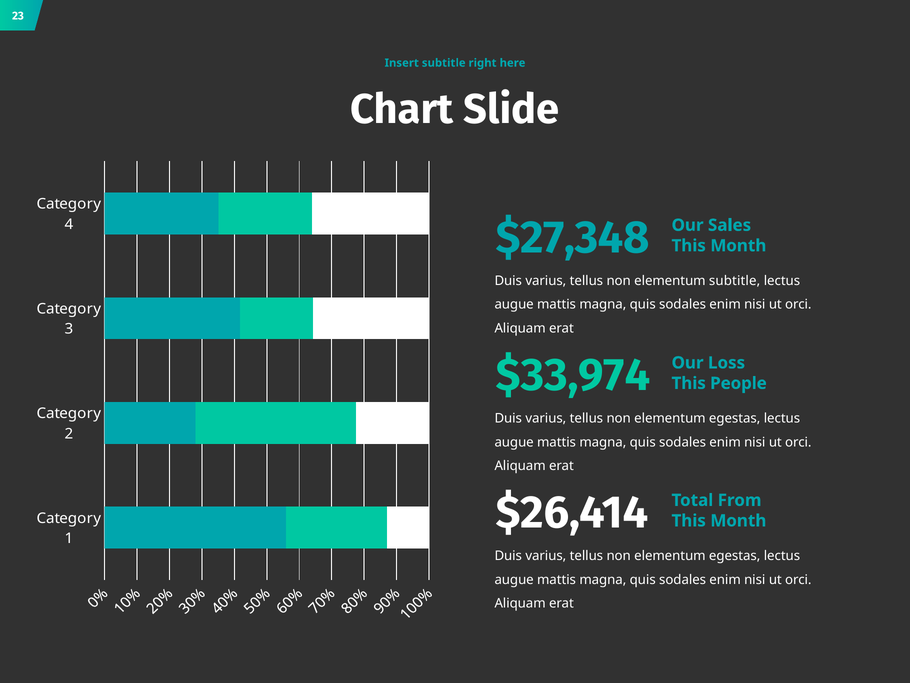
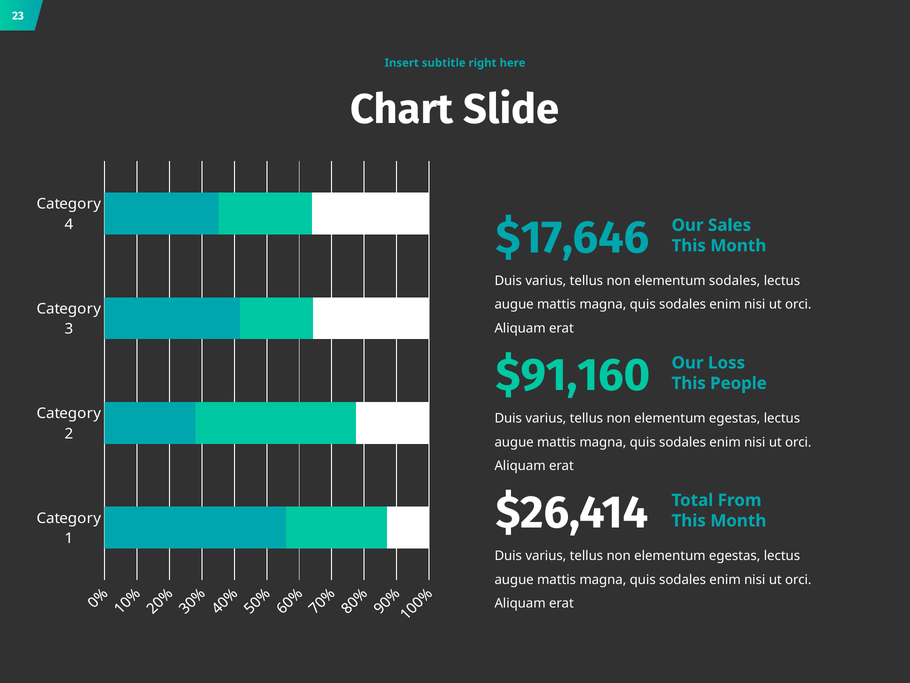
$27,348: $27,348 -> $17,646 (573, 237)
elementum subtitle: subtitle -> sodales (735, 281)
$33,974: $33,974 -> $91,160 (573, 375)
